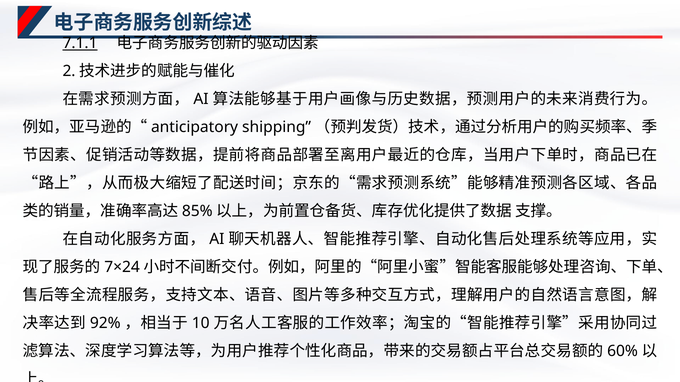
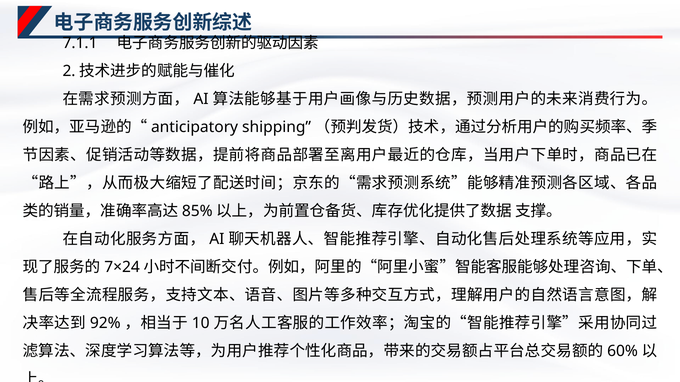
7.1.1 underline: present -> none (80, 43)
